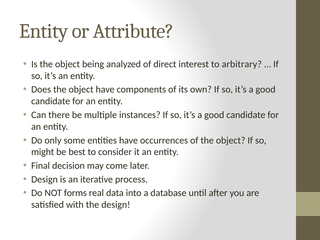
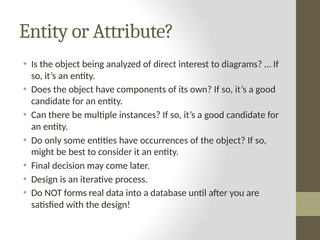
arbitrary: arbitrary -> diagrams (242, 64)
